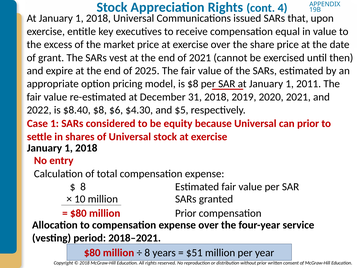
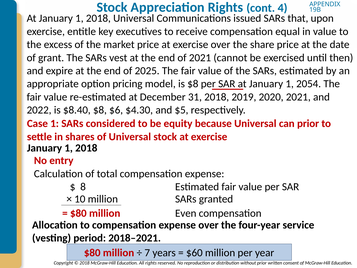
2011: 2011 -> 2054 (309, 84)
Prior: Prior -> Even (186, 213)
8: 8 -> 7 (147, 253)
$51: $51 -> $60 (194, 253)
